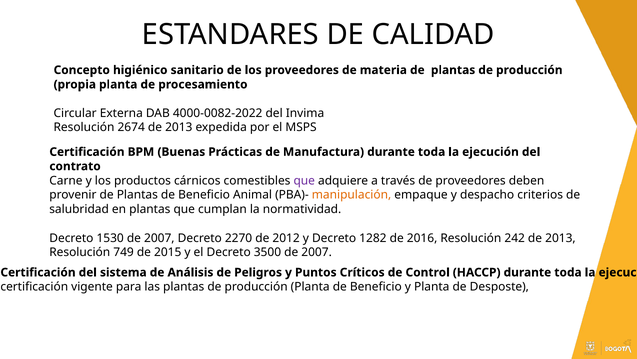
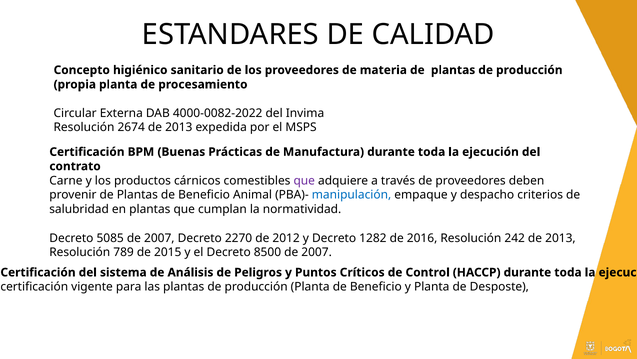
manipulación colour: orange -> blue (352, 195)
1530: 1530 -> 5085 (110, 238)
749: 749 -> 789 (124, 252)
3500: 3500 -> 8500 (267, 252)
